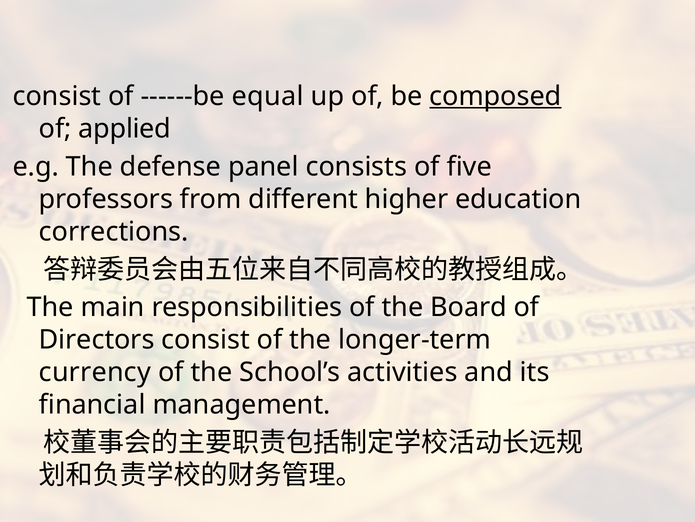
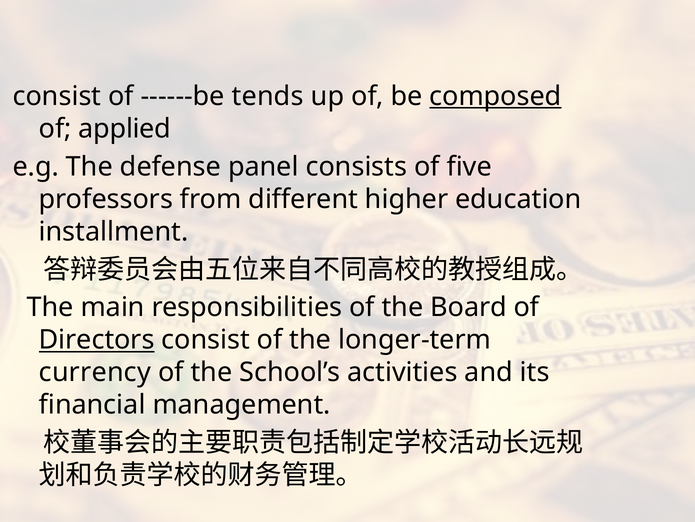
equal: equal -> tends (268, 96)
corrections: corrections -> installment (114, 231)
Directors underline: none -> present (97, 340)
